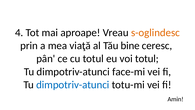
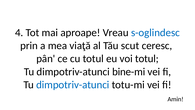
s-oglindesc colour: orange -> blue (155, 33)
bine: bine -> scut (130, 46)
face-mi: face-mi -> bine-mi (129, 72)
